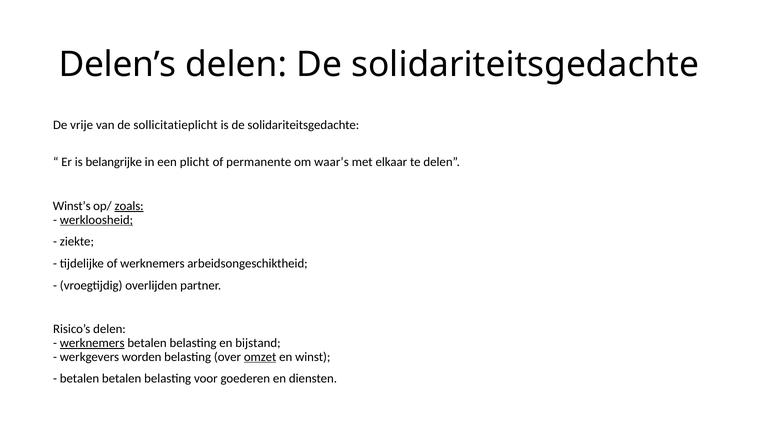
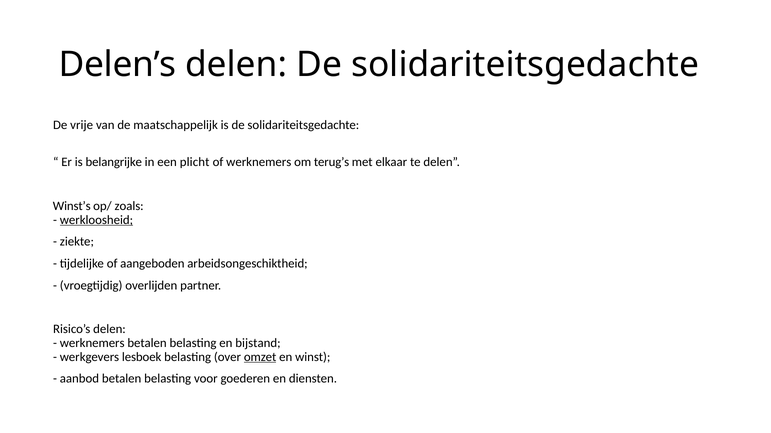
sollicitatieplicht: sollicitatieplicht -> maatschappelijk (176, 125)
of permanente: permanente -> werknemers (259, 162)
waar’s: waar’s -> terug’s (332, 162)
zoals underline: present -> none (129, 206)
of werknemers: werknemers -> aangeboden (152, 264)
werknemers underline: present -> none (92, 344)
worden: worden -> lesboek (142, 357)
betalen: betalen -> aanbod (79, 379)
